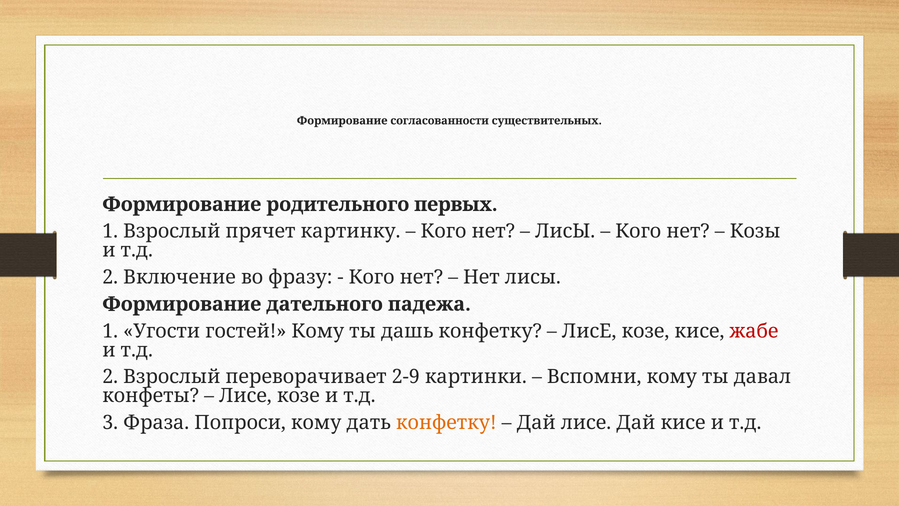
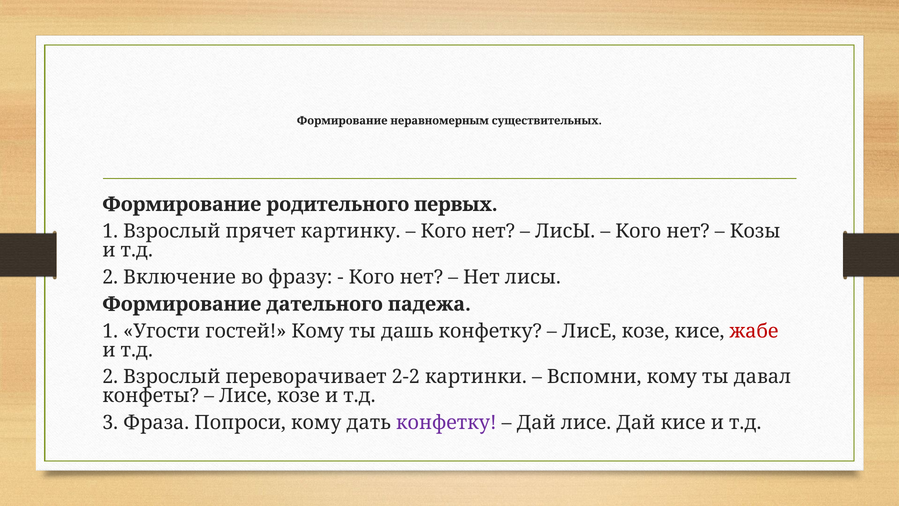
согласованности: согласованности -> неравномерным (440, 121)
2-9: 2-9 -> 2-2 (406, 377)
конфетку colour: orange -> purple (446, 423)
